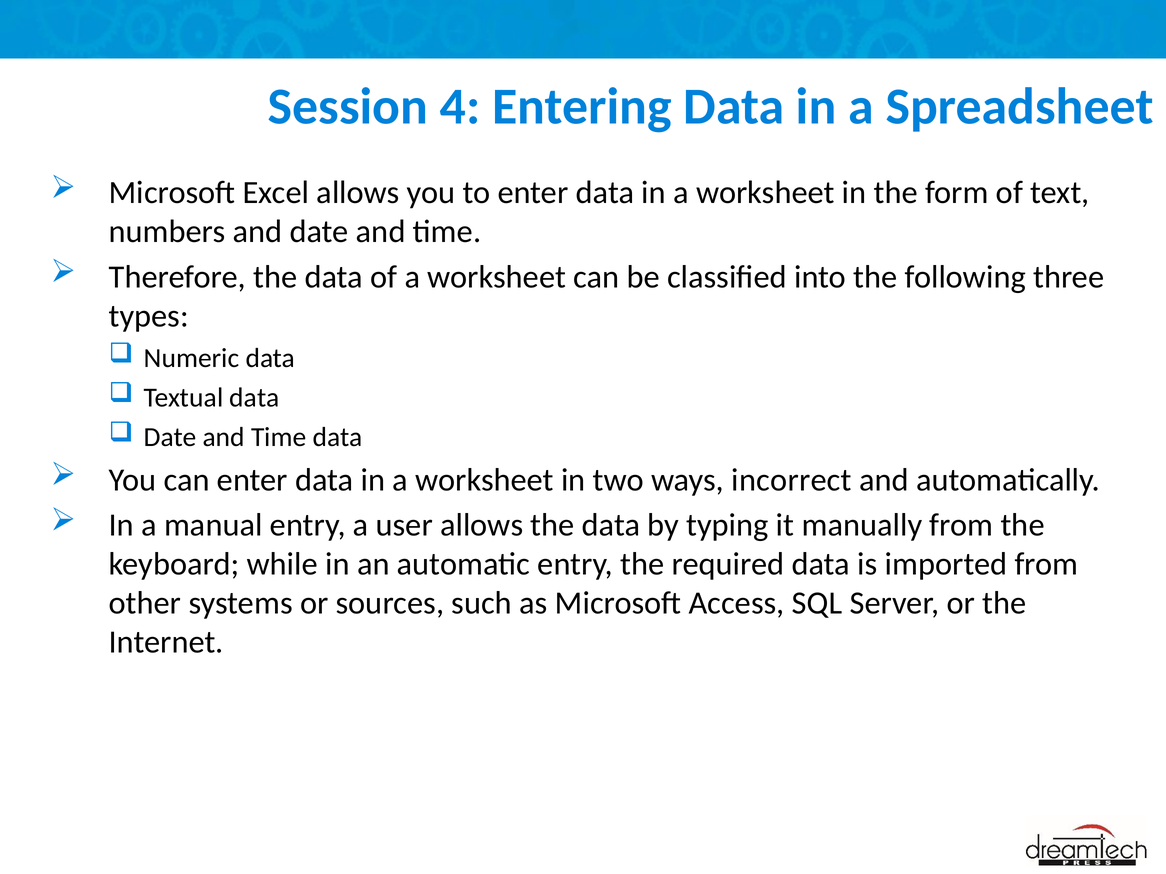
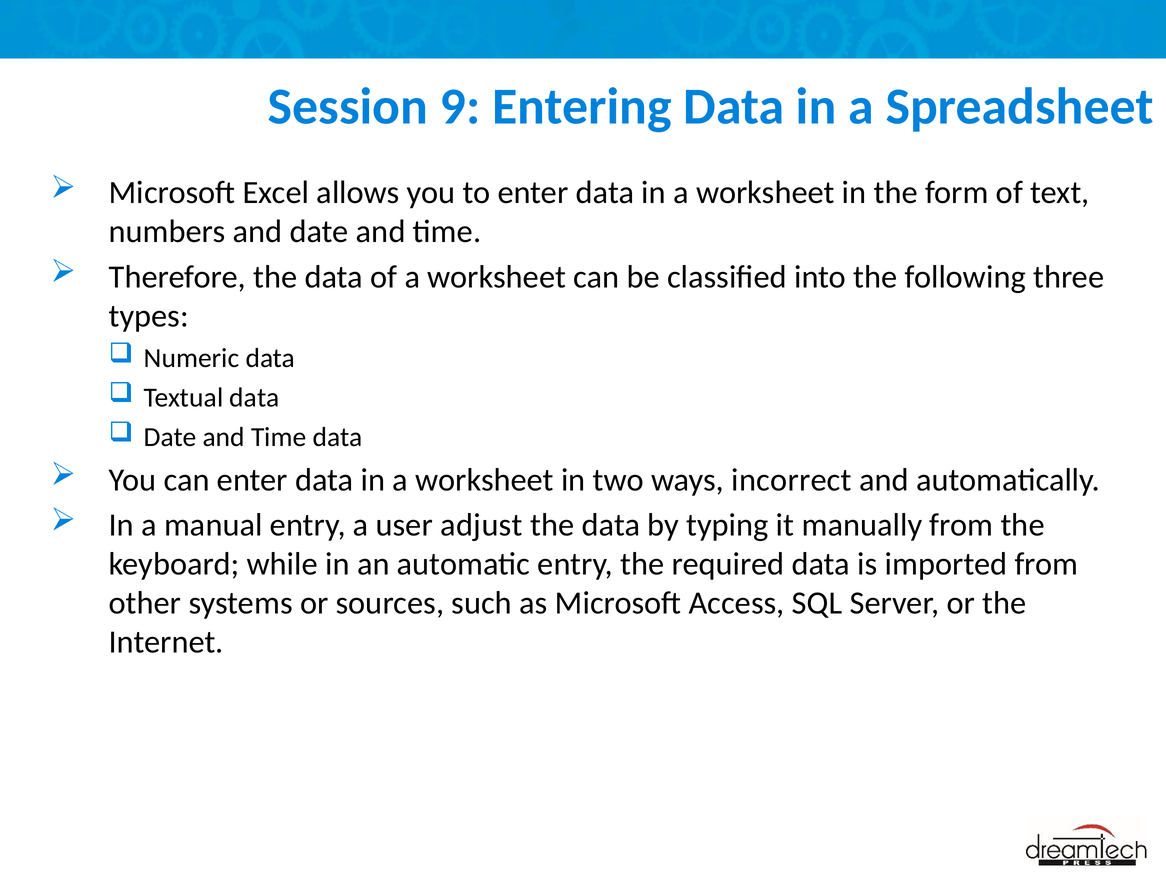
4: 4 -> 9 (460, 107)
user allows: allows -> adjust (481, 526)
